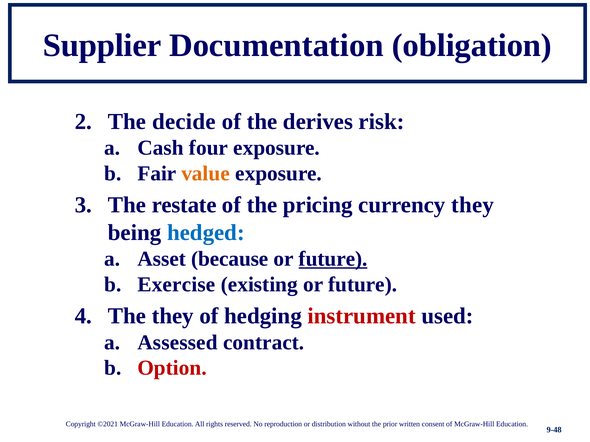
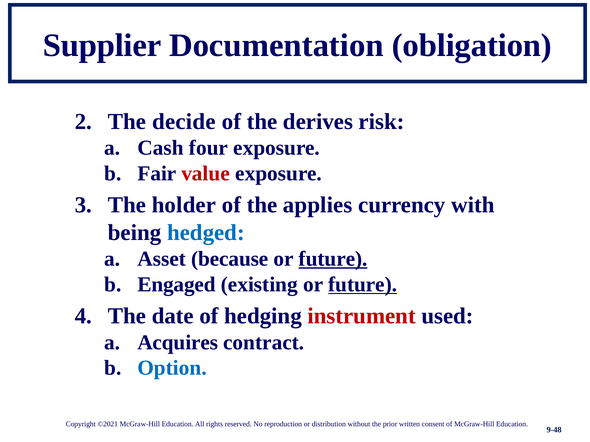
value colour: orange -> red (206, 174)
restate: restate -> holder (184, 205)
pricing: pricing -> applies (318, 205)
currency they: they -> with (473, 205)
Exercise: Exercise -> Engaged (177, 285)
future underline: none -> present (363, 285)
The they: they -> date (173, 316)
Assessed: Assessed -> Acquires (178, 343)
Option colour: red -> blue (172, 368)
